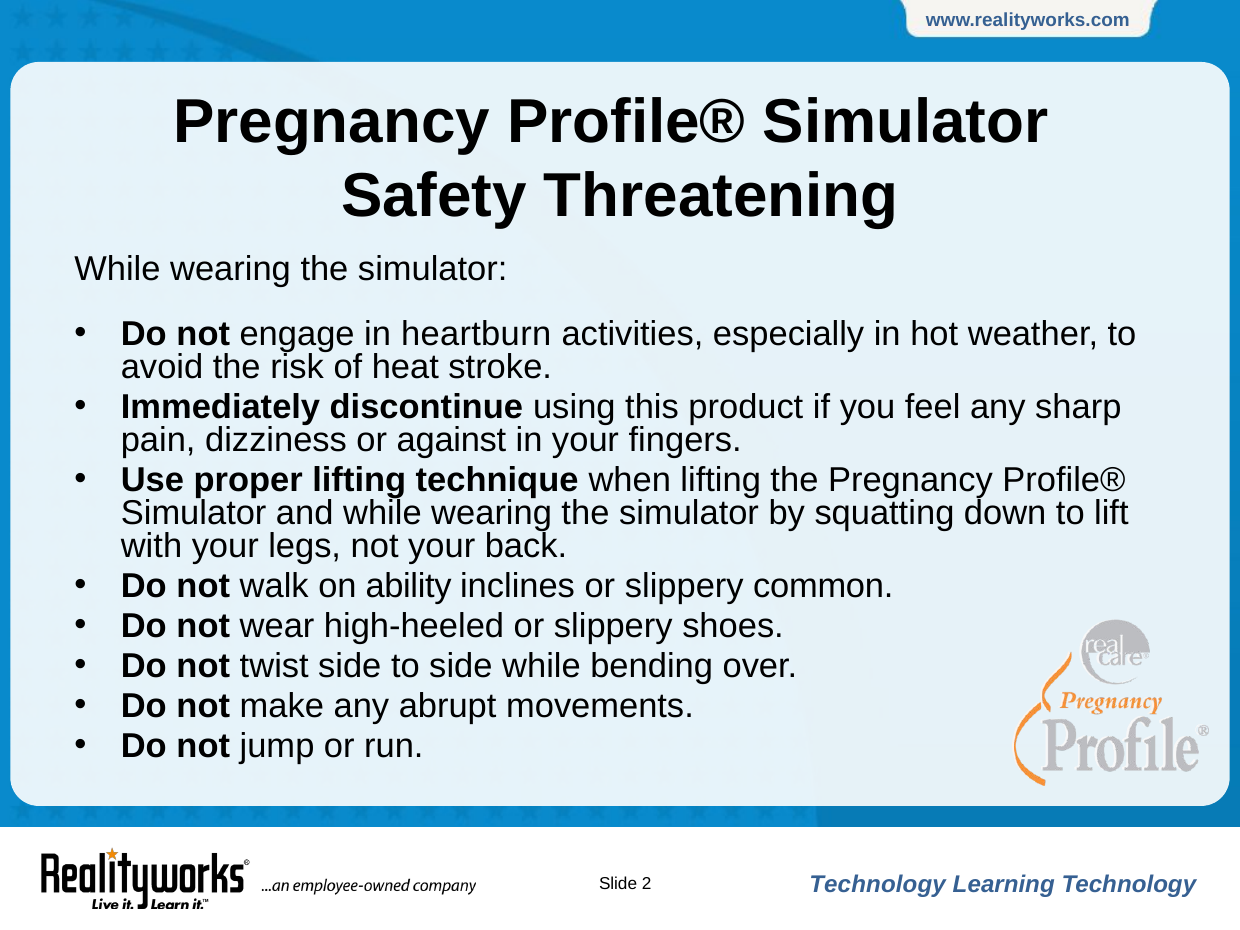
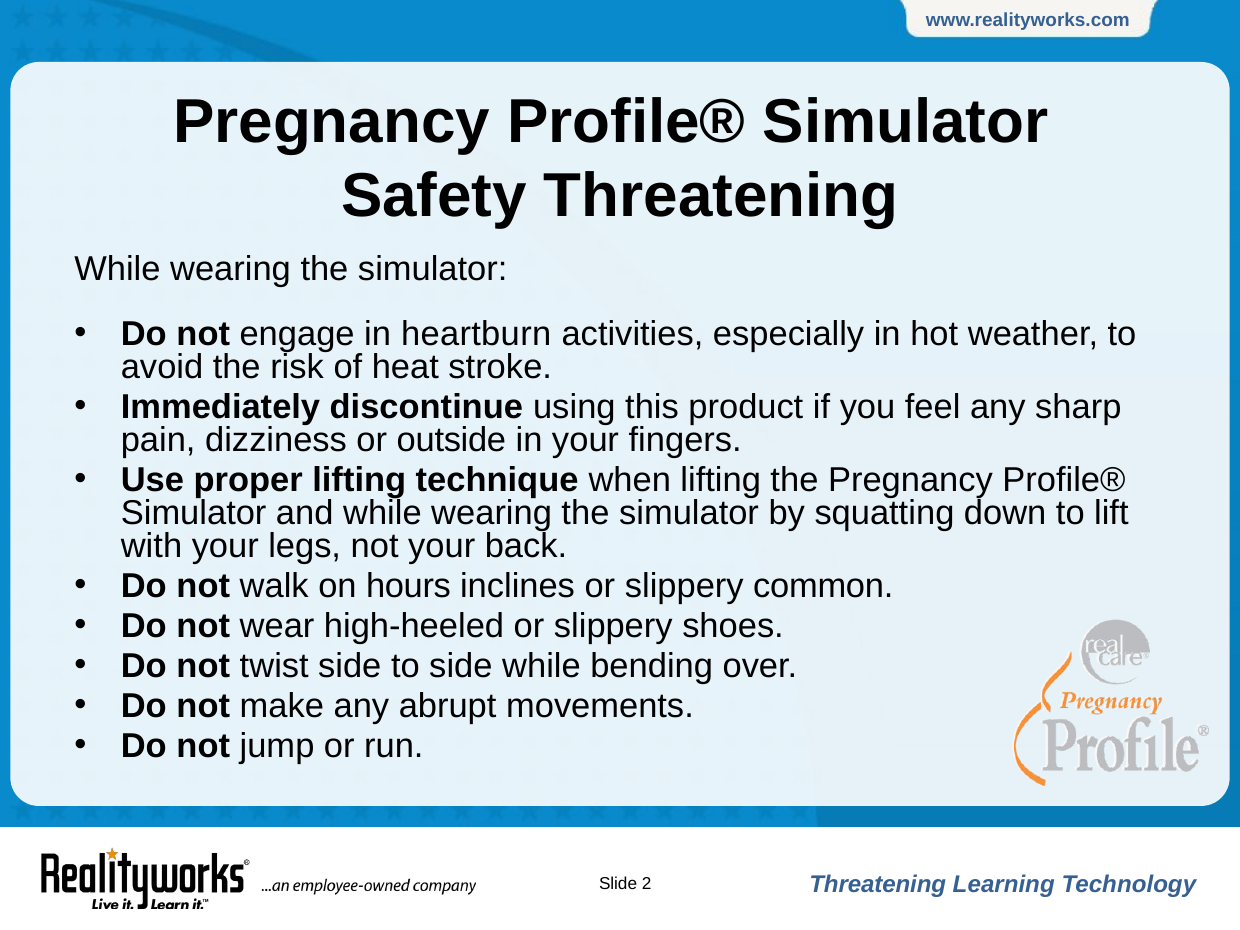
against: against -> outside (451, 440)
ability: ability -> hours (408, 587)
Technology: Technology -> Threatening (878, 884)
